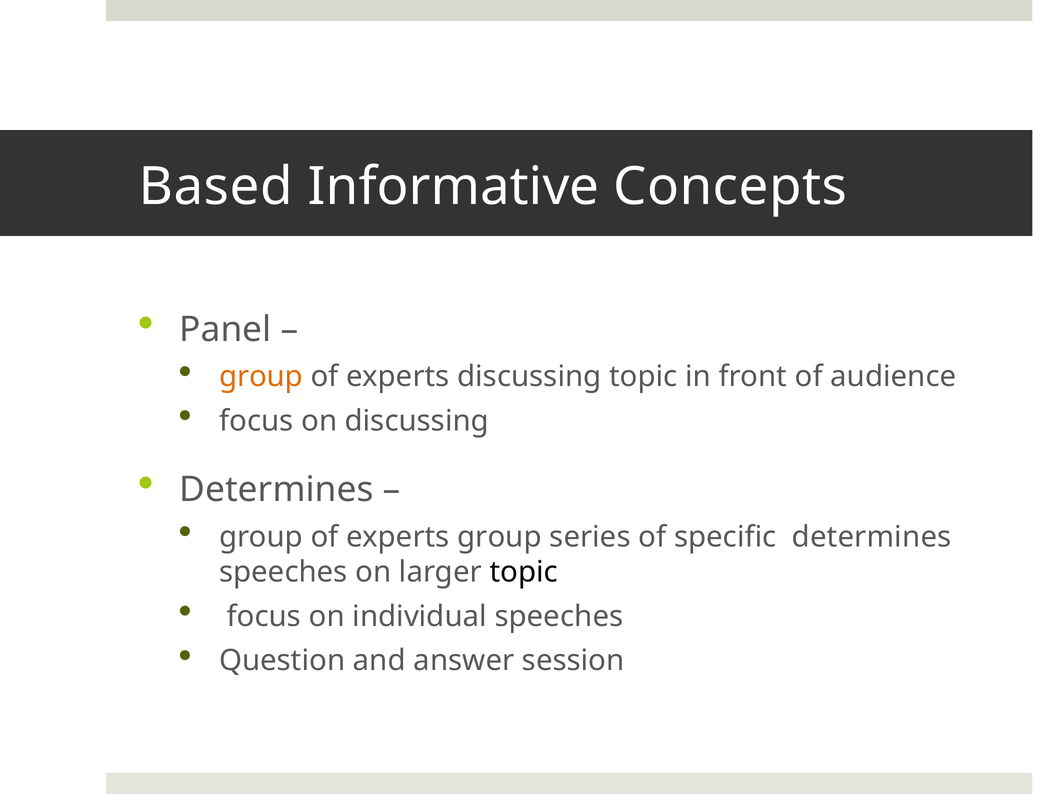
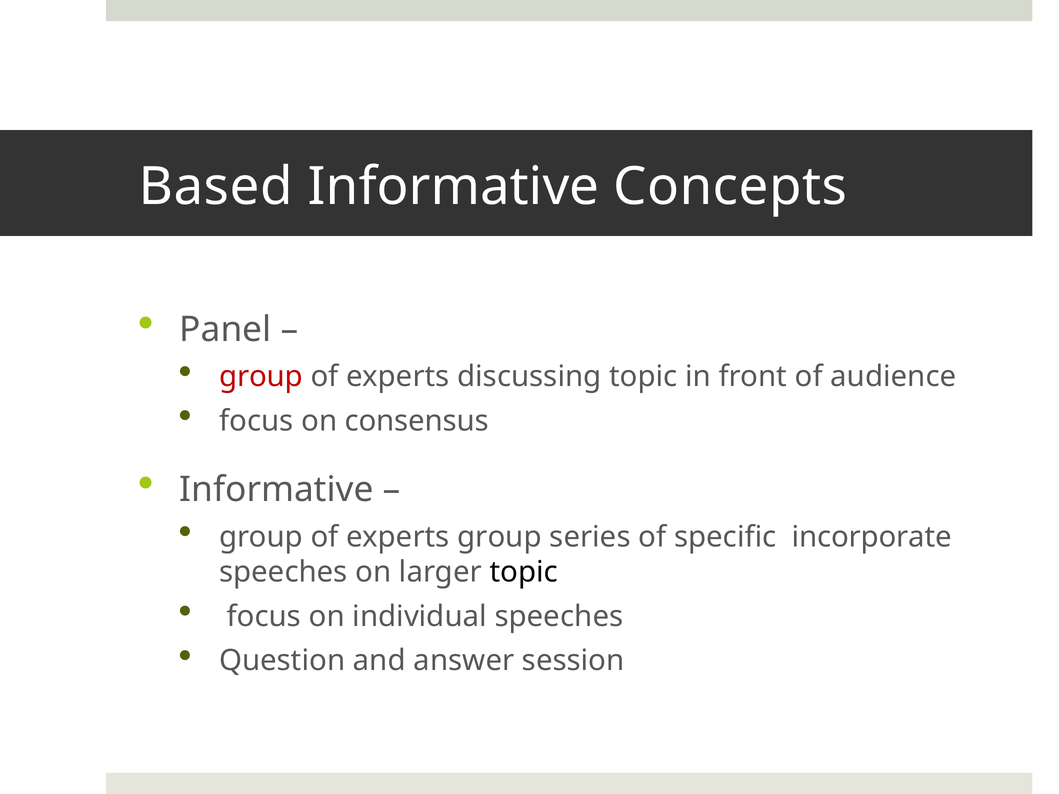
group colour: orange -> red (261, 377)
on discussing: discussing -> consensus (417, 421)
Determines: Determines -> Informative (276, 490)
specific determines: determines -> incorporate (872, 537)
